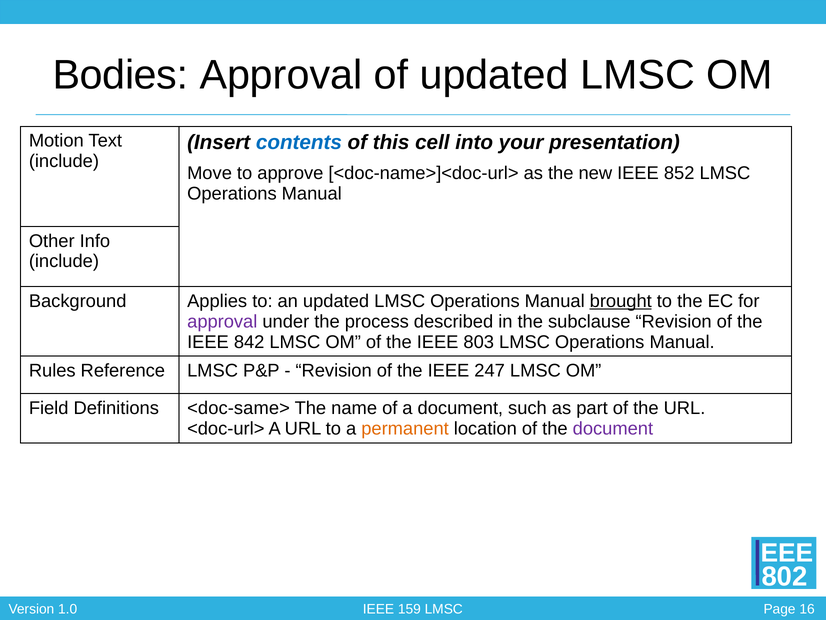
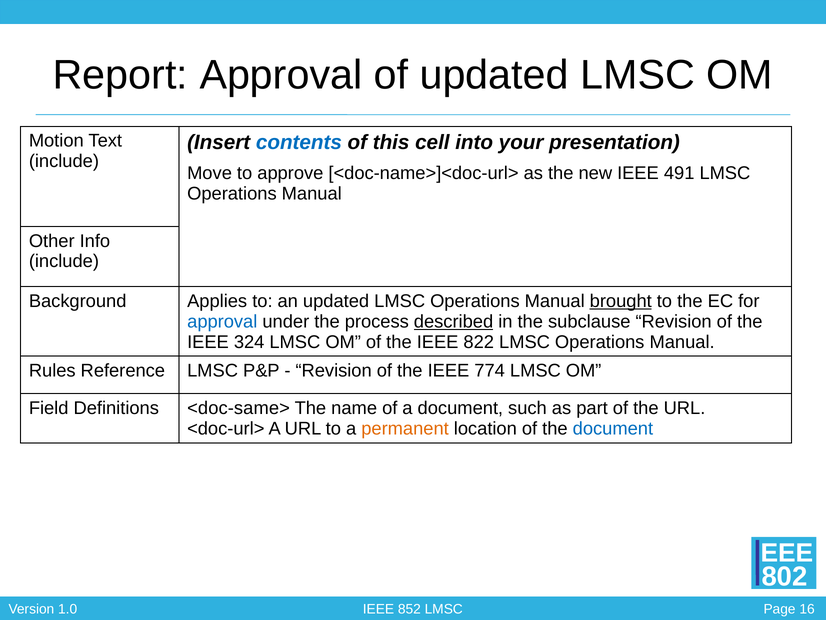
Bodies: Bodies -> Report (120, 75)
852: 852 -> 491 (679, 173)
approval colour: purple -> blue (222, 321)
described underline: none -> present (454, 321)
842: 842 -> 324 (249, 342)
803: 803 -> 822 (479, 342)
247: 247 -> 774 (490, 370)
document colour: purple -> blue (613, 428)
159: 159 -> 852 (409, 609)
